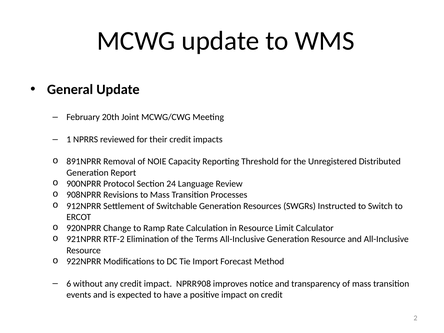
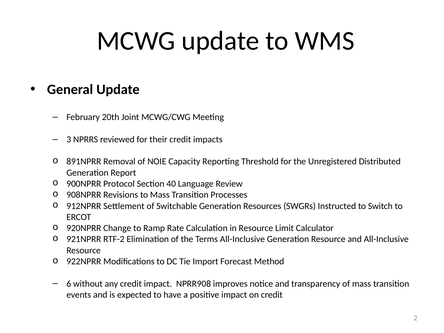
1: 1 -> 3 (69, 139)
24: 24 -> 40 (171, 184)
